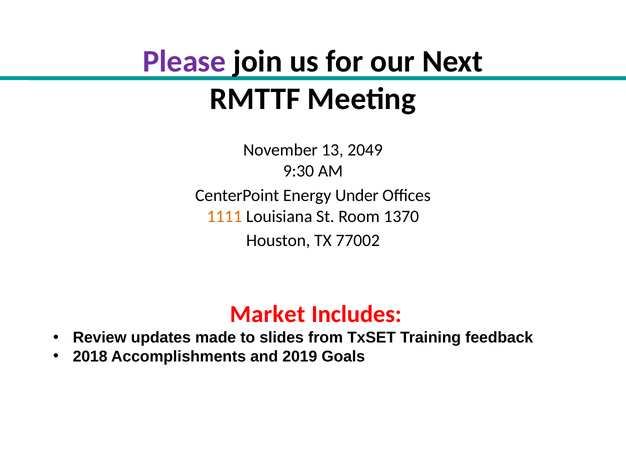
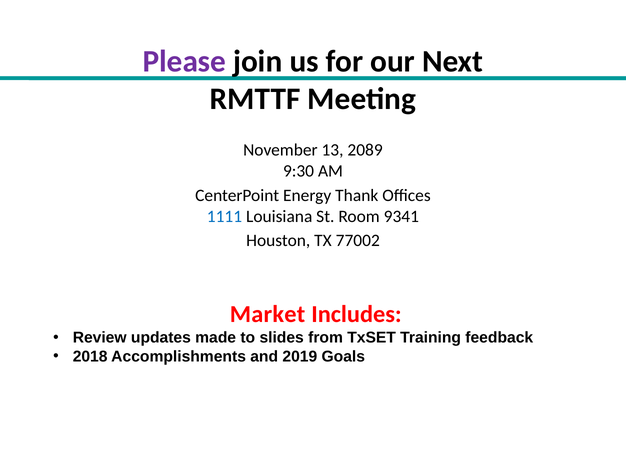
2049: 2049 -> 2089 (365, 150)
Under: Under -> Thank (357, 196)
1111 colour: orange -> blue (224, 217)
1370: 1370 -> 9341 (401, 217)
